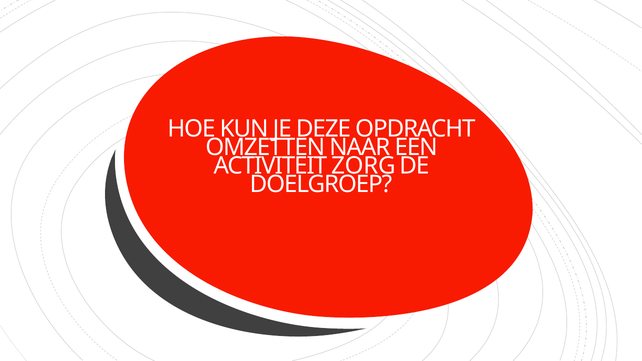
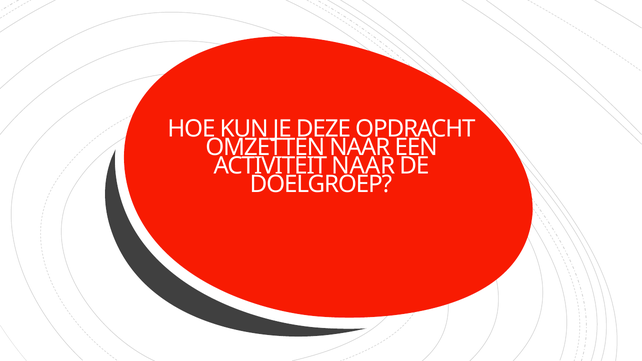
ACTIVITEIT ZORG: ZORG -> NAAR (363, 166)
